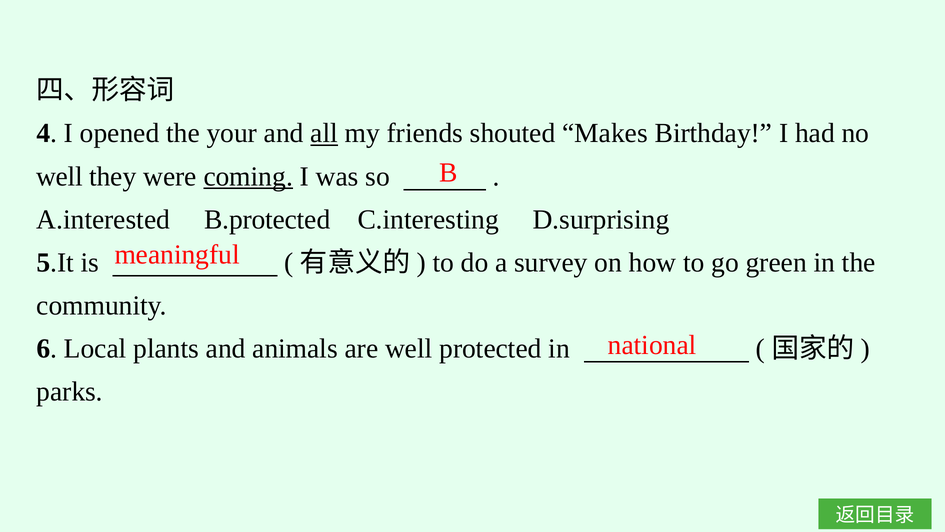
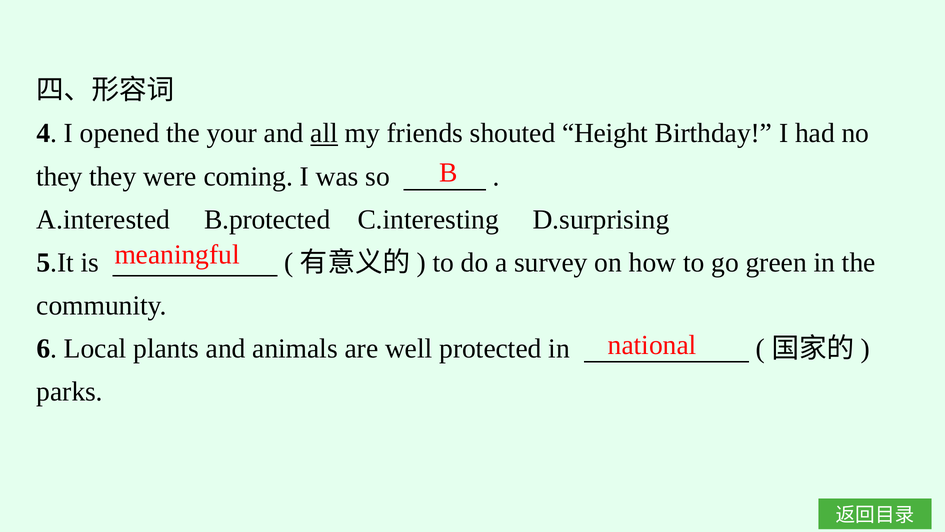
Makes: Makes -> Height (605, 133)
well: well -> they (59, 176)
coming underline: present -> none (248, 176)
